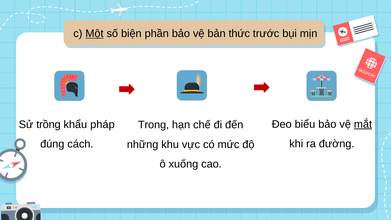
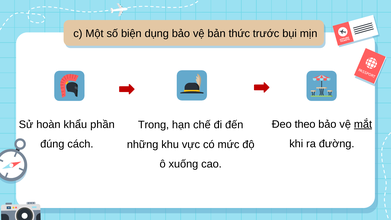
Một underline: present -> none (94, 34)
phần: phần -> dụng (157, 34)
biểu: biểu -> theo (305, 124)
trồng: trồng -> hoàn (48, 125)
pháp: pháp -> phần (102, 125)
